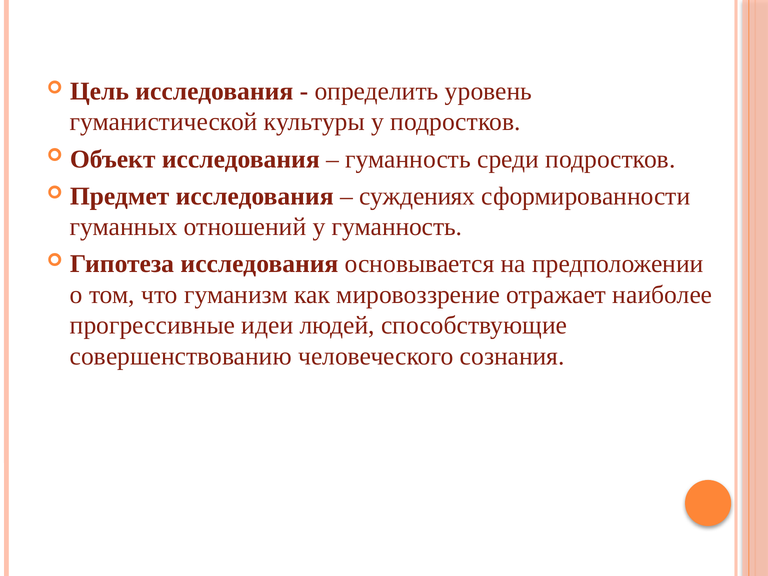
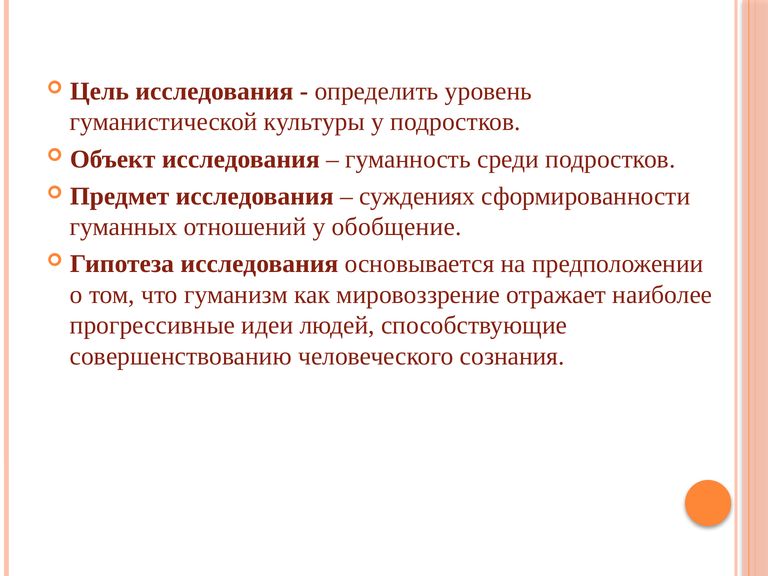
у гуманность: гуманность -> обобщение (397, 227)
